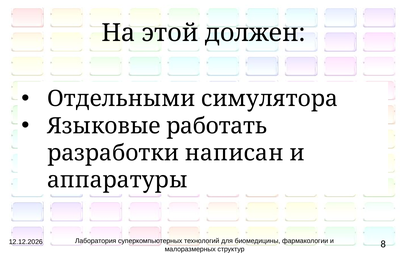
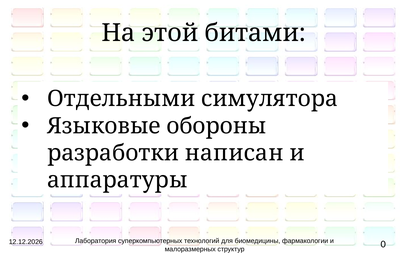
должен: должен -> битами (255, 33)
работать: работать -> обороны (216, 126)
8: 8 -> 0 (383, 244)
